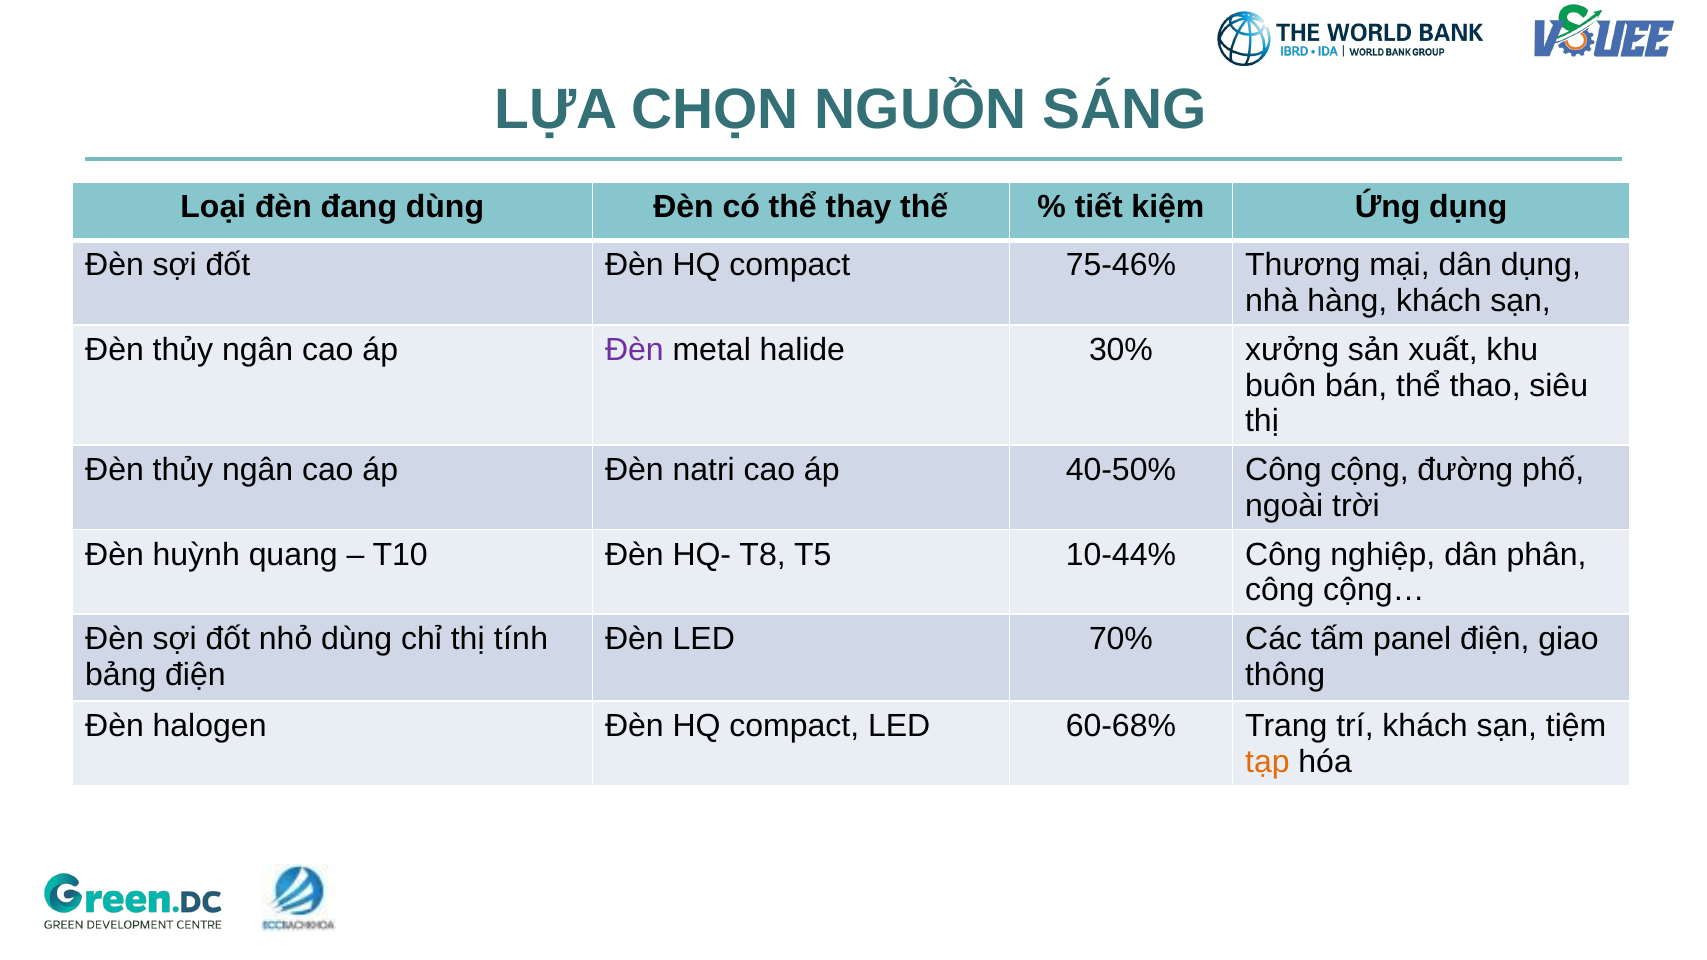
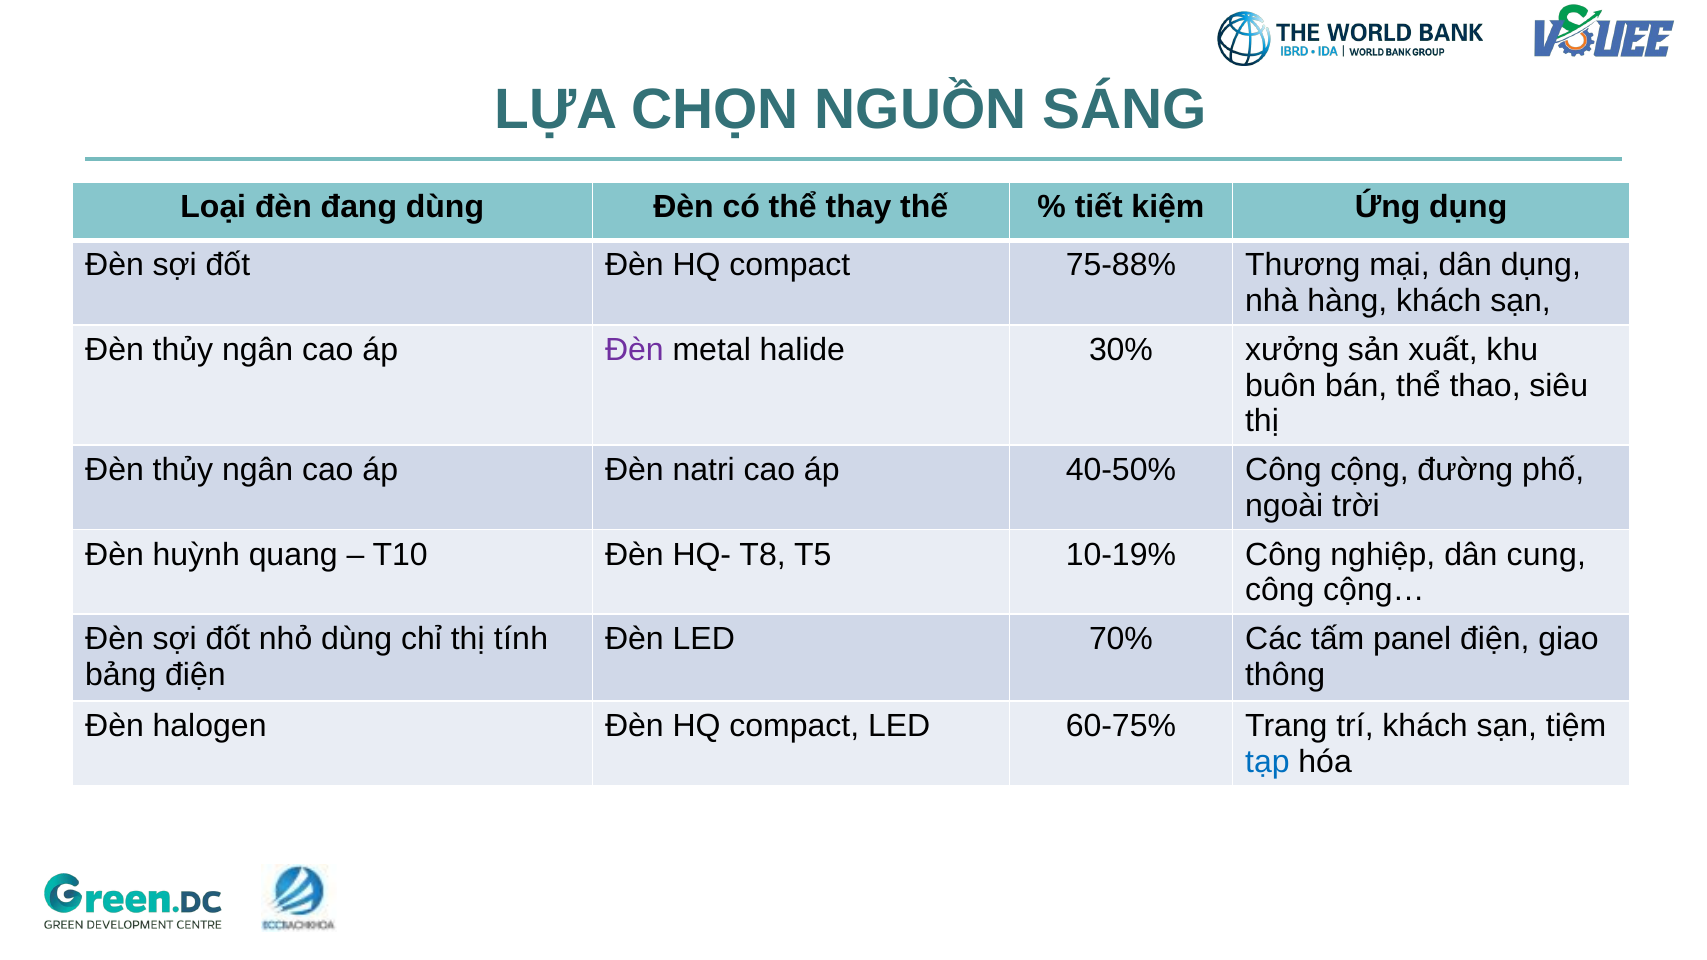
75-46%: 75-46% -> 75-88% (1121, 265)
10-44%: 10-44% -> 10-19% (1121, 555)
phân: phân -> cung (1546, 555)
60-68%: 60-68% -> 60-75% (1121, 726)
tạp colour: orange -> blue (1267, 762)
